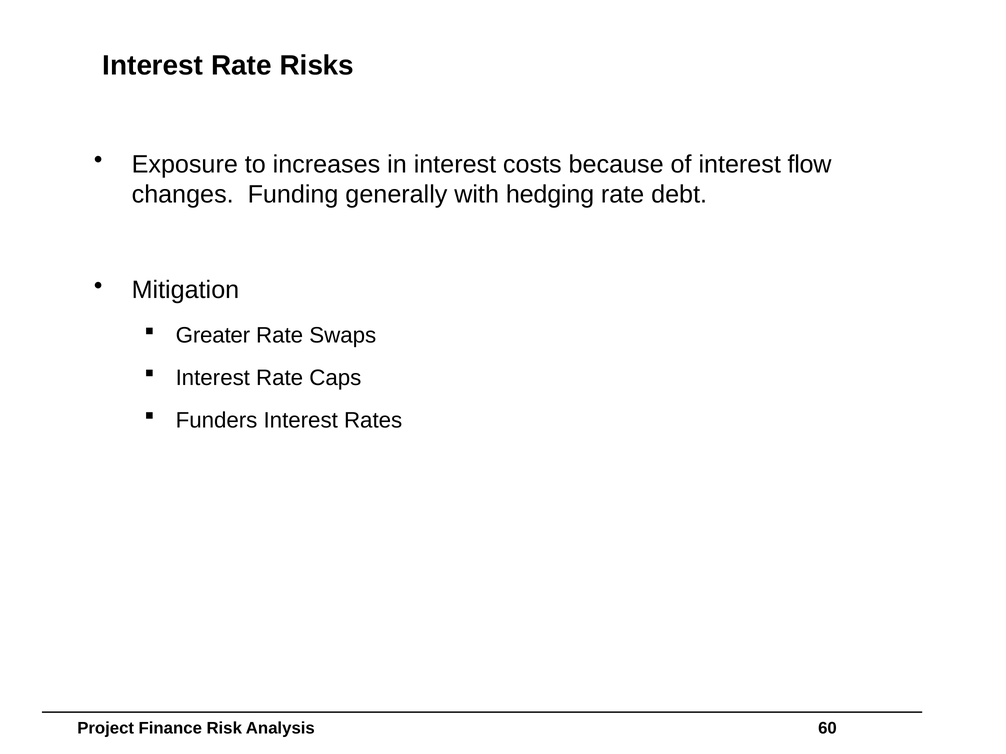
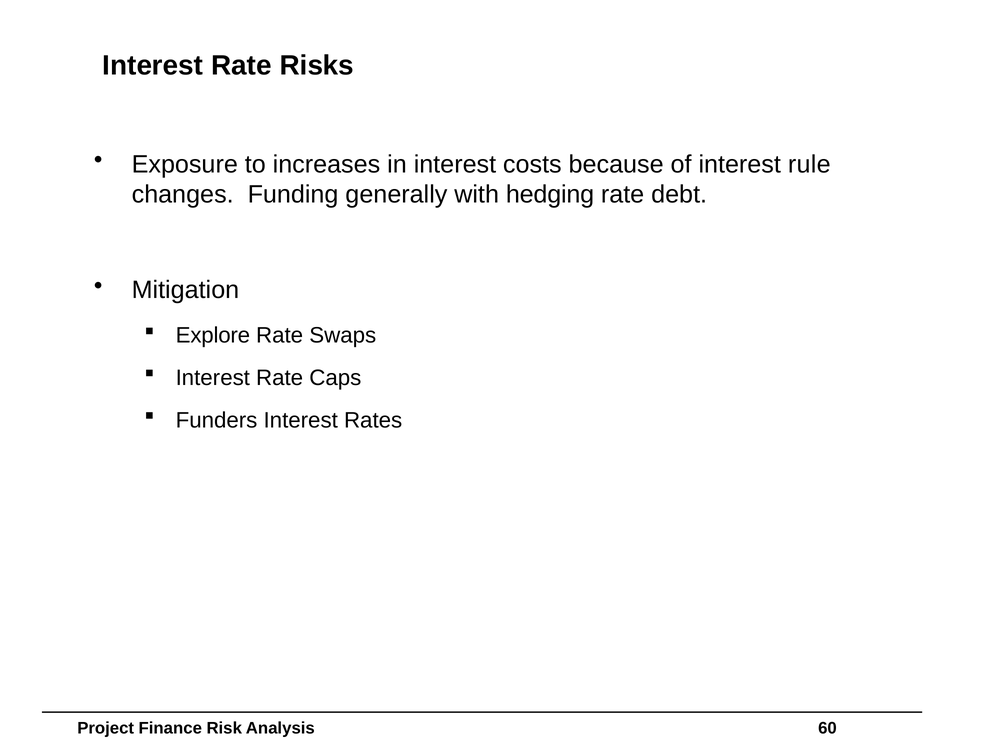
flow: flow -> rule (809, 164)
Greater: Greater -> Explore (213, 336)
